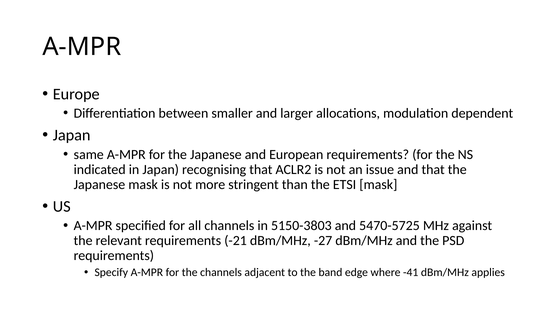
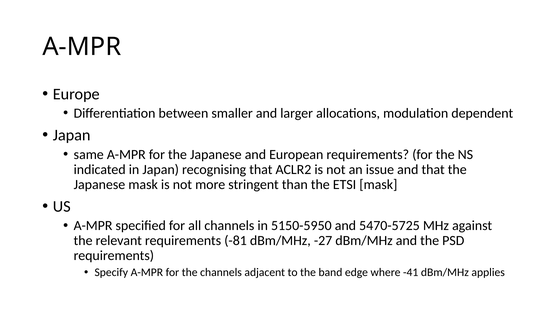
5150-3803: 5150-3803 -> 5150-5950 (301, 225)
-21: -21 -> -81 (236, 241)
